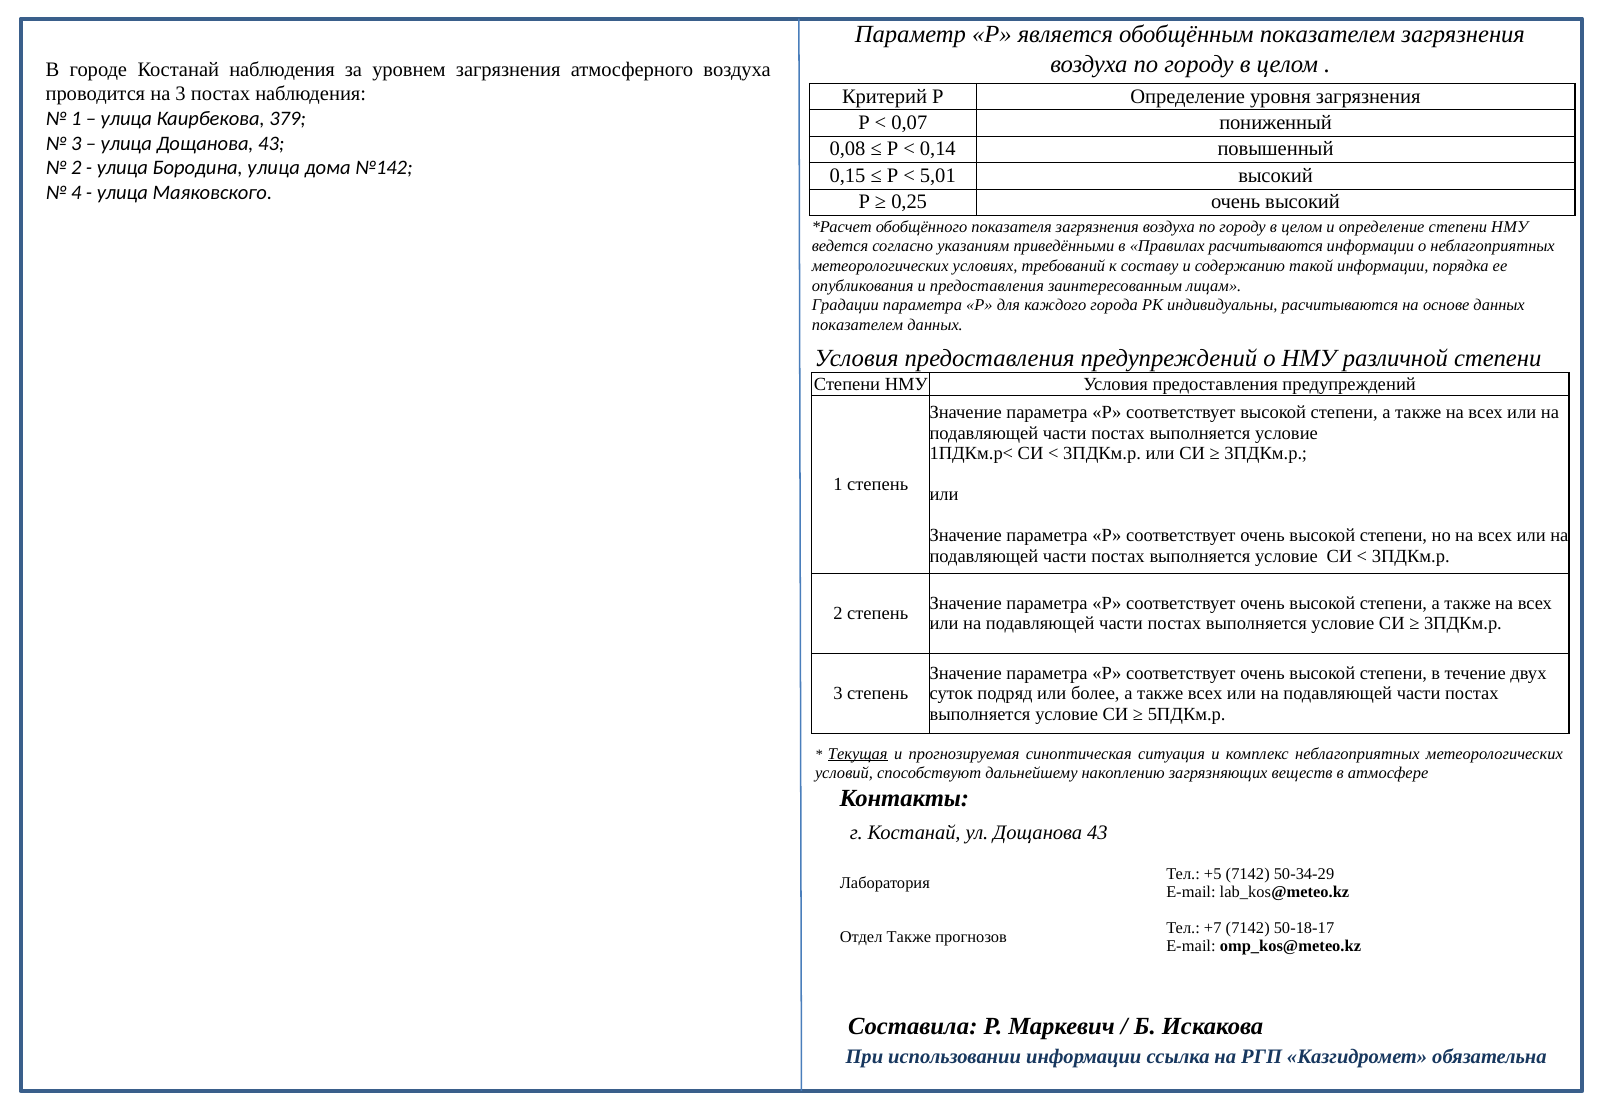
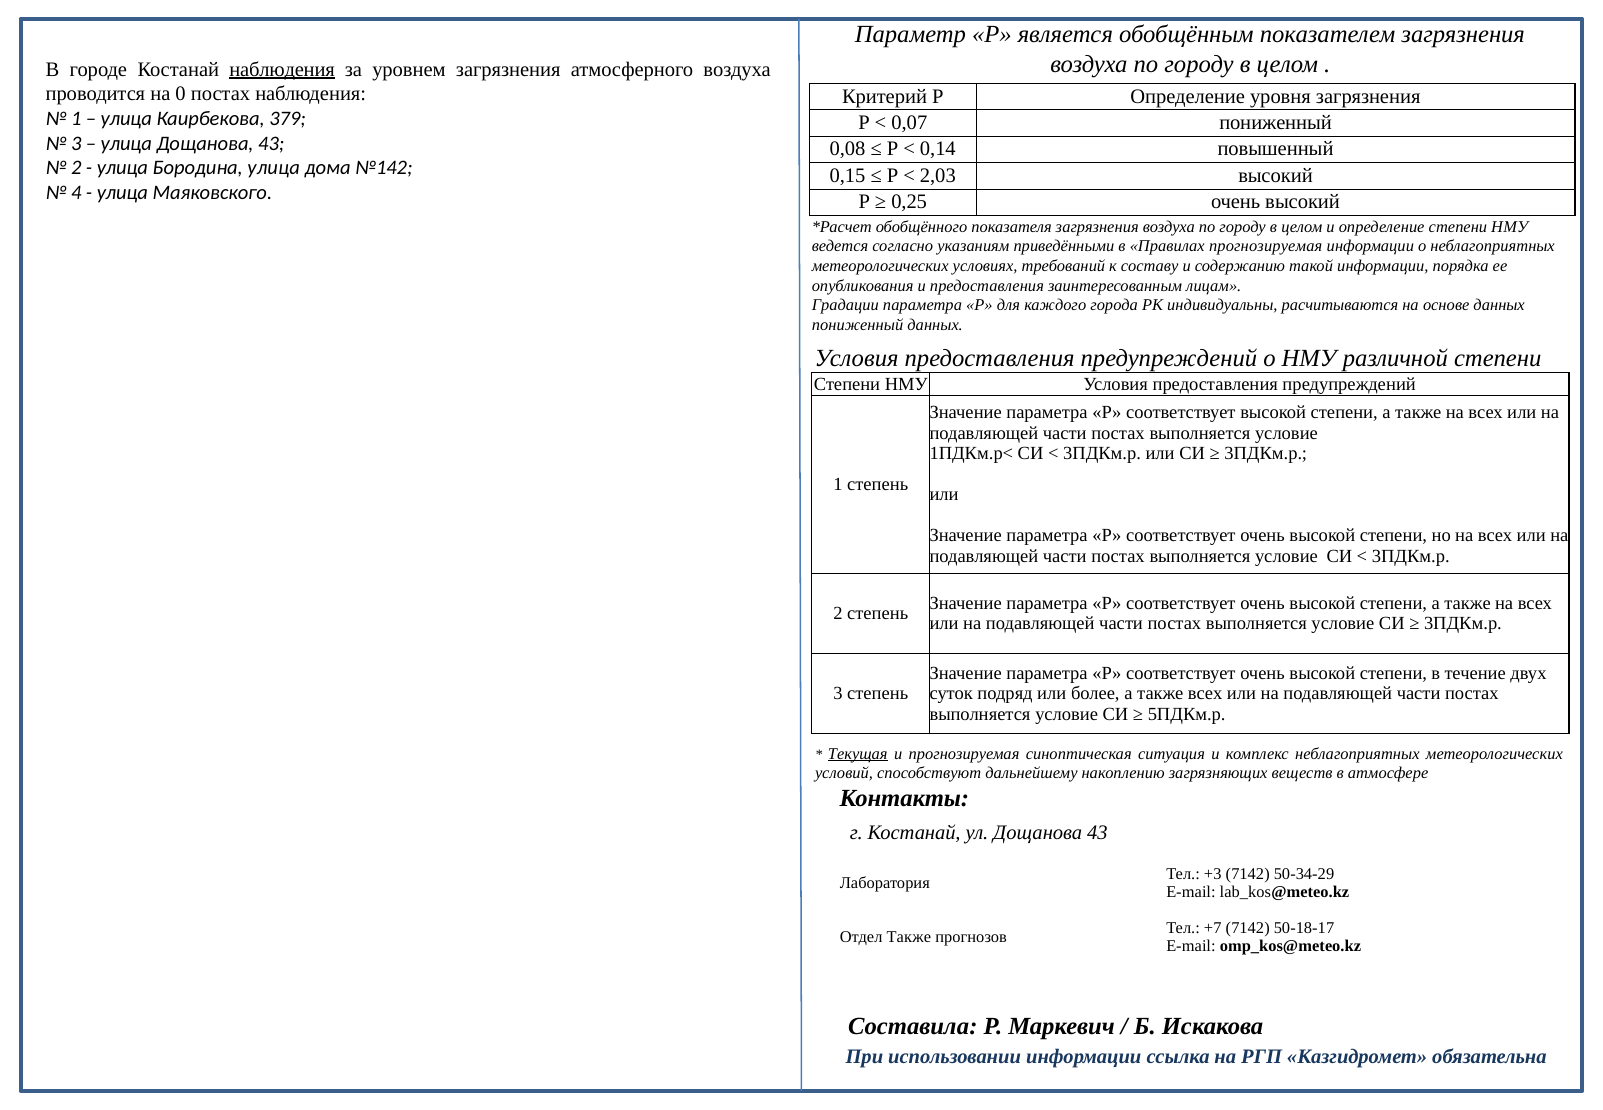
наблюдения underline: none -> present (282, 69)
на 3: 3 -> 0 (181, 94)
5,01: 5,01 -> 2,03 (938, 176)
Правилах расчитываются: расчитываются -> прогнозируемая (1266, 246)
показателем: показателем -> пониженный (858, 325)
+5: +5 -> +3 (1213, 874)
